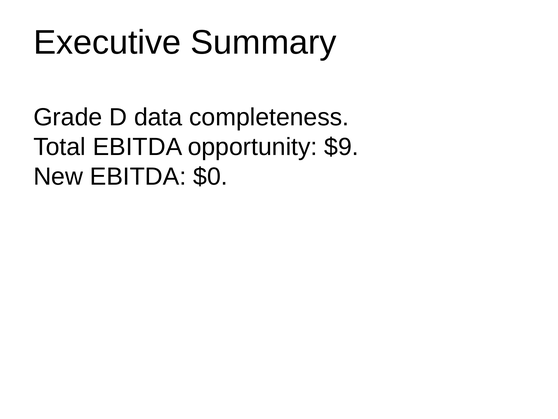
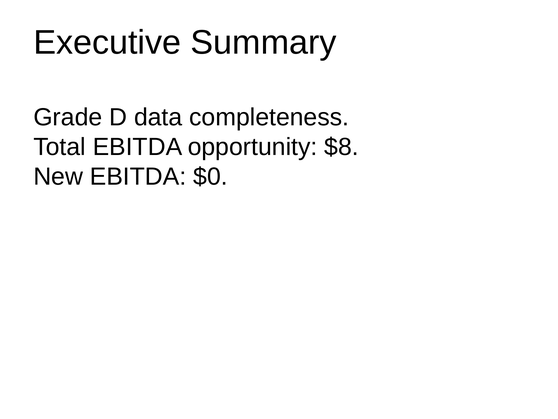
$9: $9 -> $8 (341, 147)
